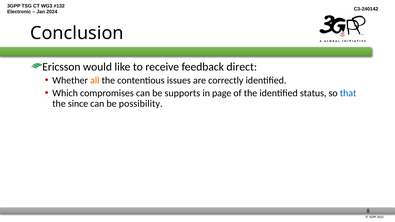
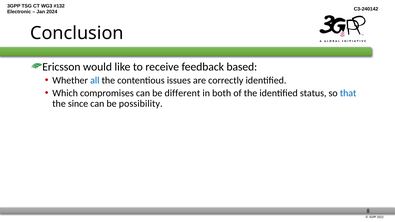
direct: direct -> based (242, 67)
all colour: orange -> blue (95, 80)
supports: supports -> different (182, 93)
page: page -> both (222, 93)
